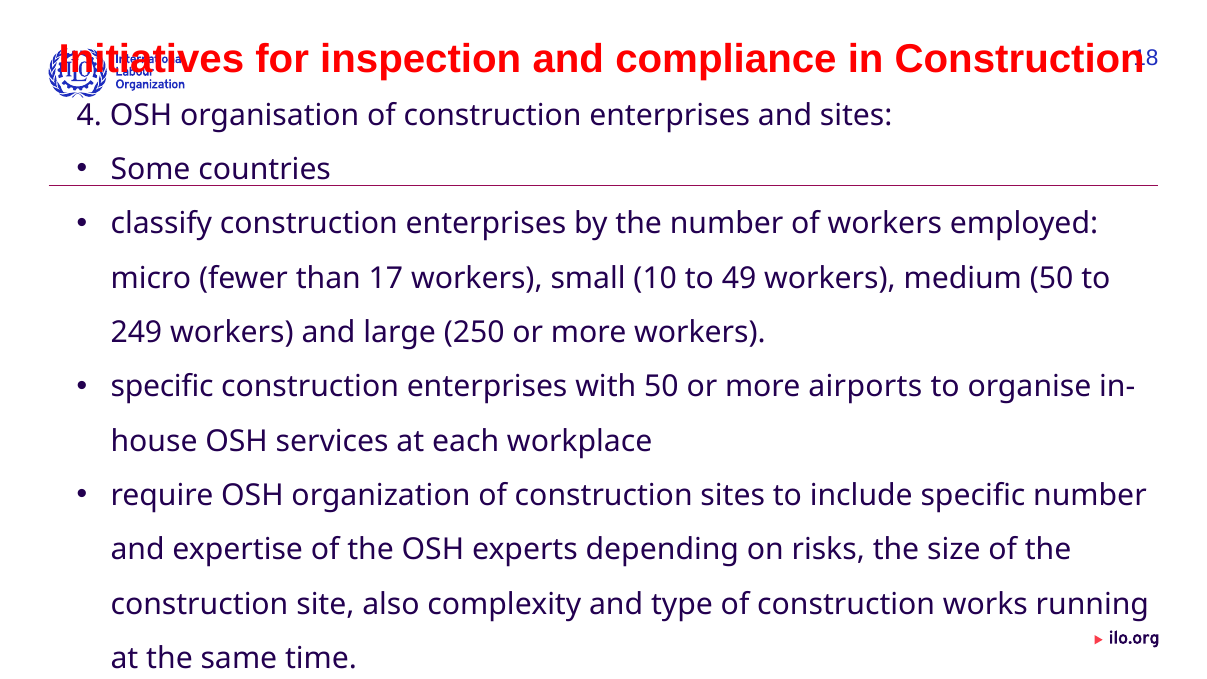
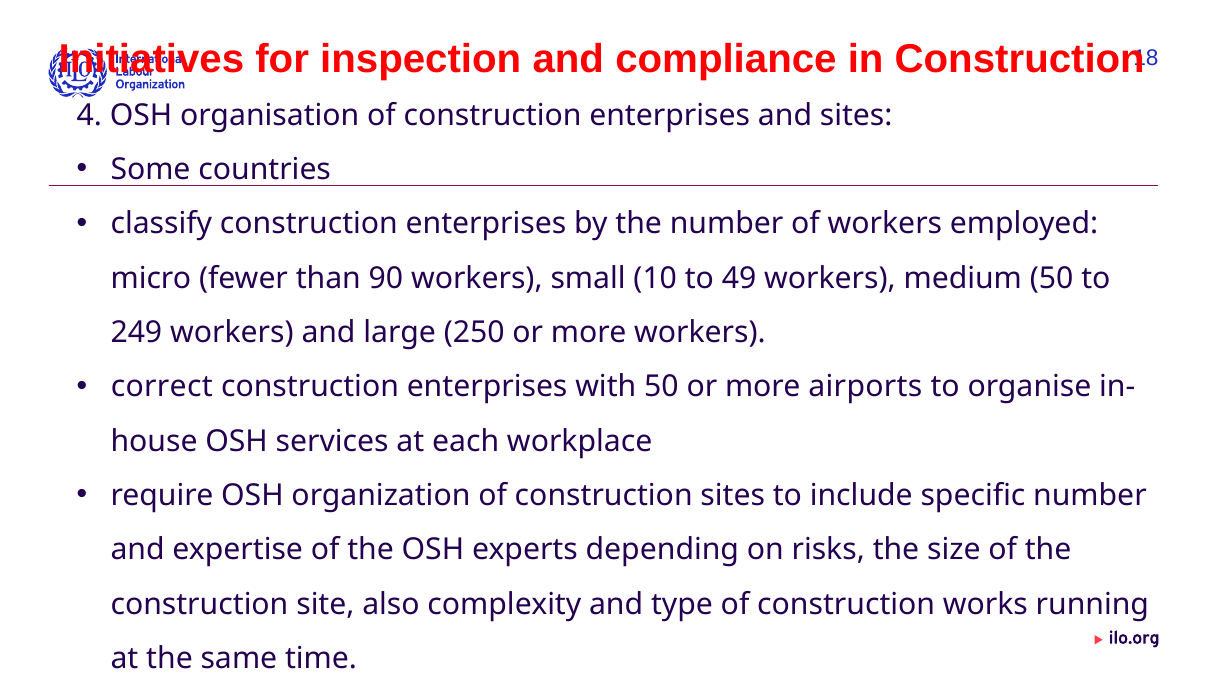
17: 17 -> 90 (386, 278)
specific: specific -> correct (162, 387)
